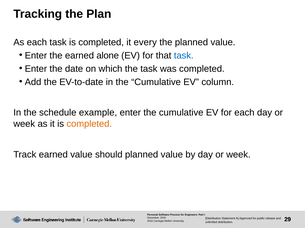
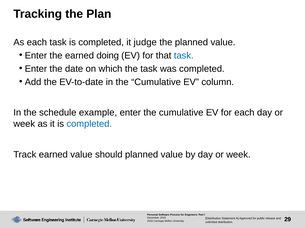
every: every -> judge (145, 42)
alone: alone -> doing (108, 56)
completed colour: orange -> blue (89, 124)
